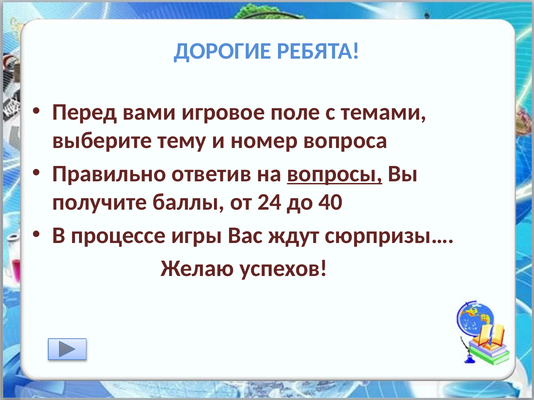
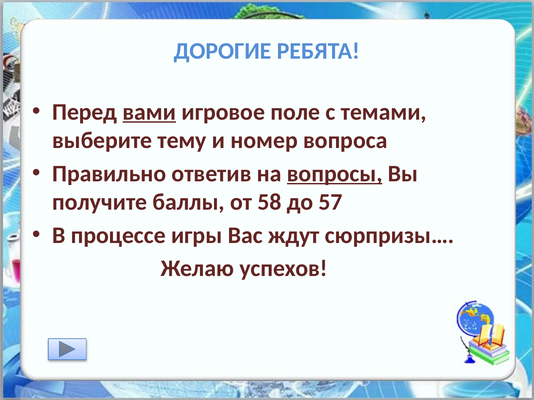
вами underline: none -> present (149, 112)
24: 24 -> 58 (270, 202)
40: 40 -> 57 (331, 202)
